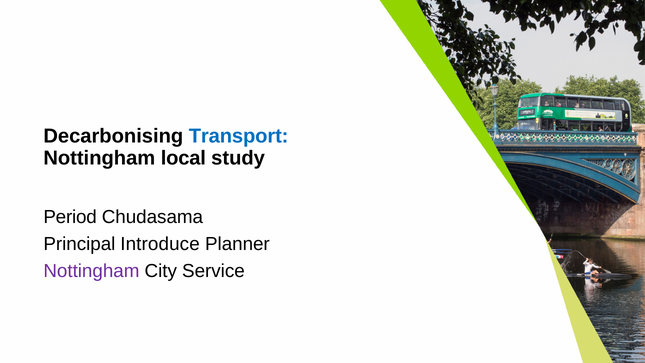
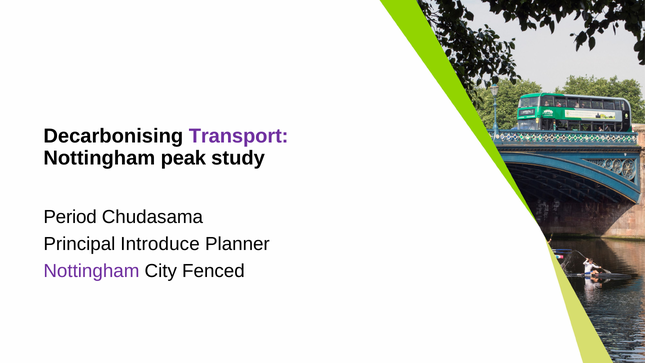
Transport colour: blue -> purple (239, 136)
local: local -> peak (183, 158)
Service: Service -> Fenced (213, 271)
